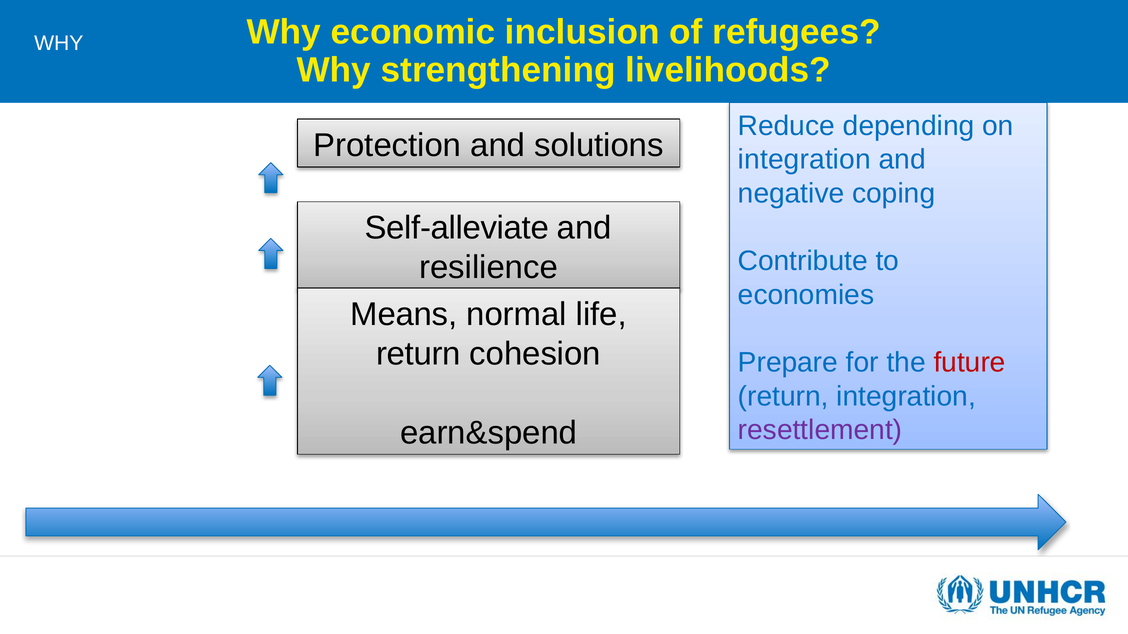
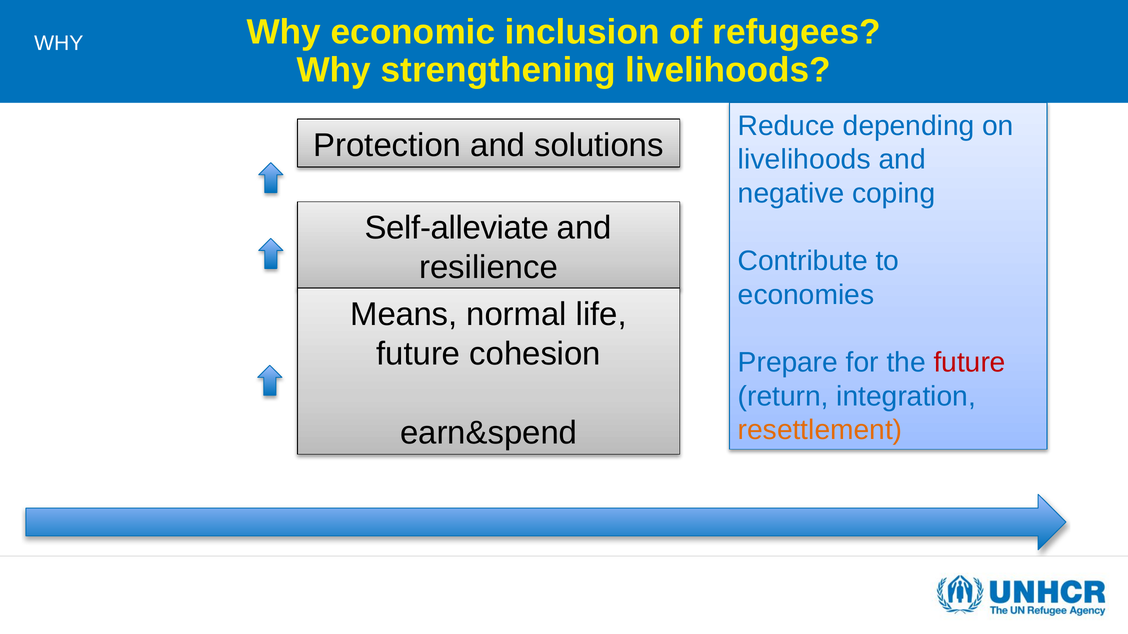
integration: integration -> livelihoods (804, 160)
return: return -> future (418, 354)
resettlement colour: purple -> orange (820, 430)
